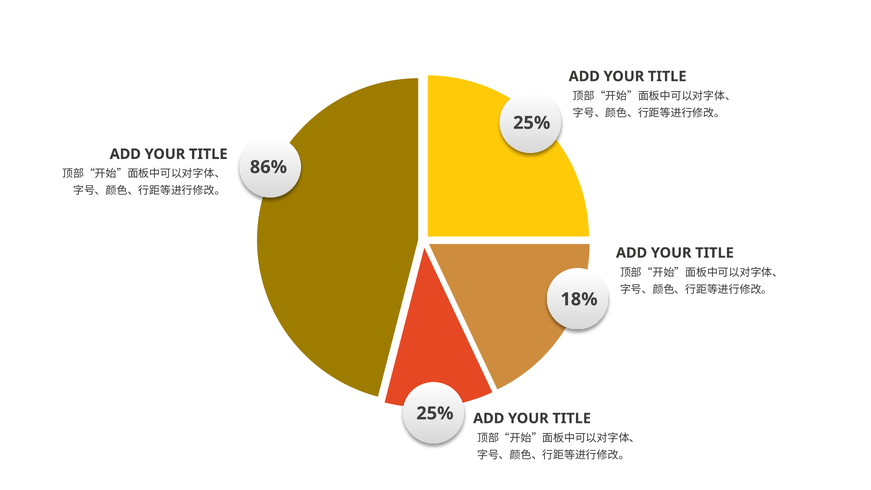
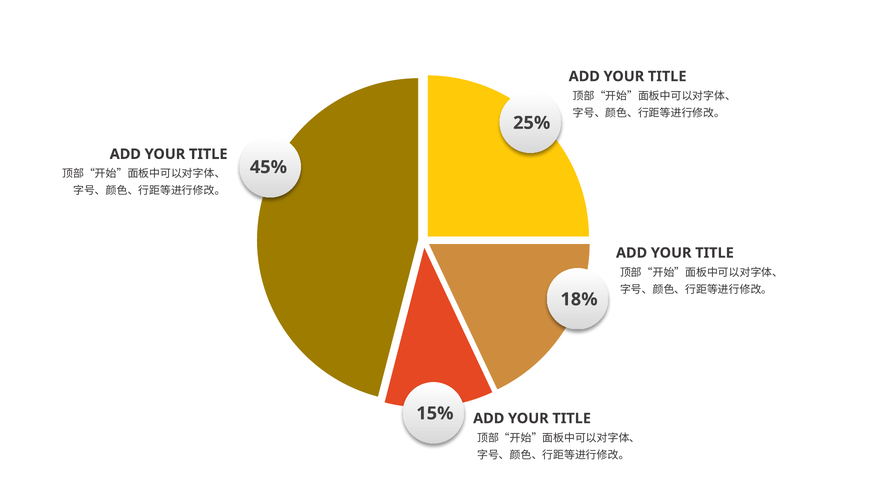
86%: 86% -> 45% (268, 167)
25%: 25% -> 15% (435, 413)
